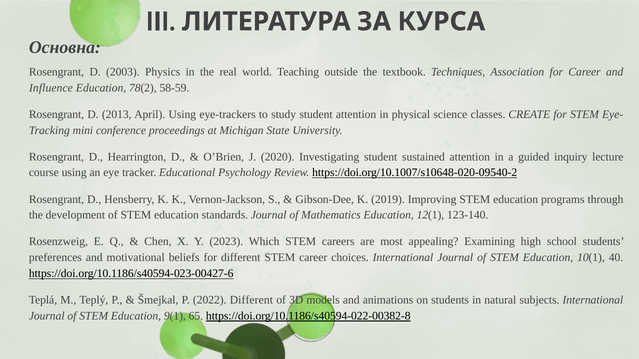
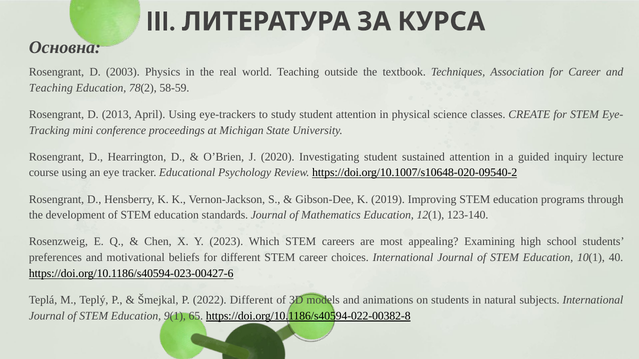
Influence: Influence -> Teaching (51, 88)
